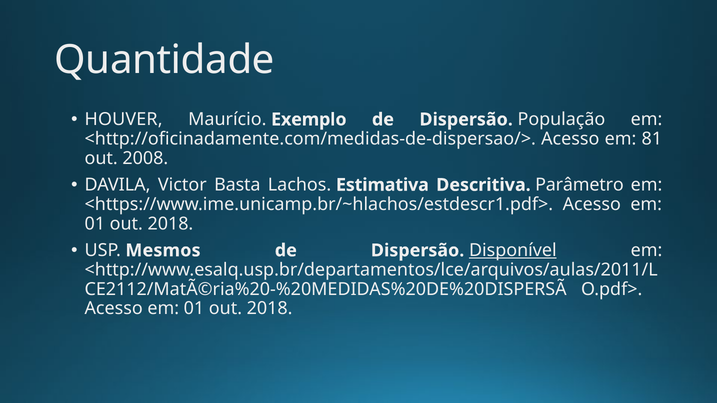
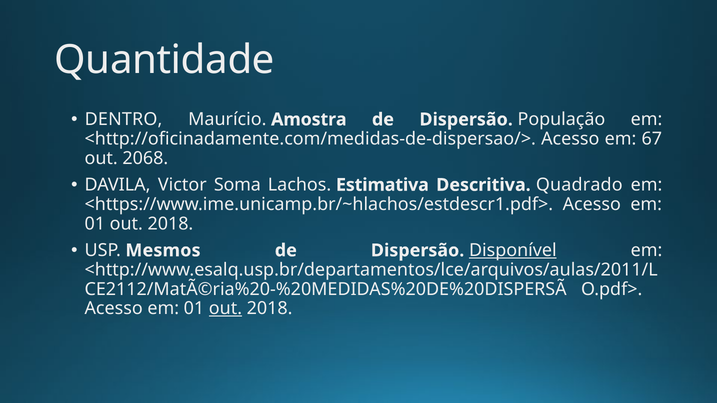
HOUVER: HOUVER -> DENTRO (124, 120)
Exemplo: Exemplo -> Amostra (309, 120)
81: 81 -> 67 (652, 139)
2008: 2008 -> 2068 (145, 158)
Basta: Basta -> Soma (237, 185)
Parâmetro: Parâmetro -> Quadrado (579, 185)
out underline: none -> present (225, 309)
